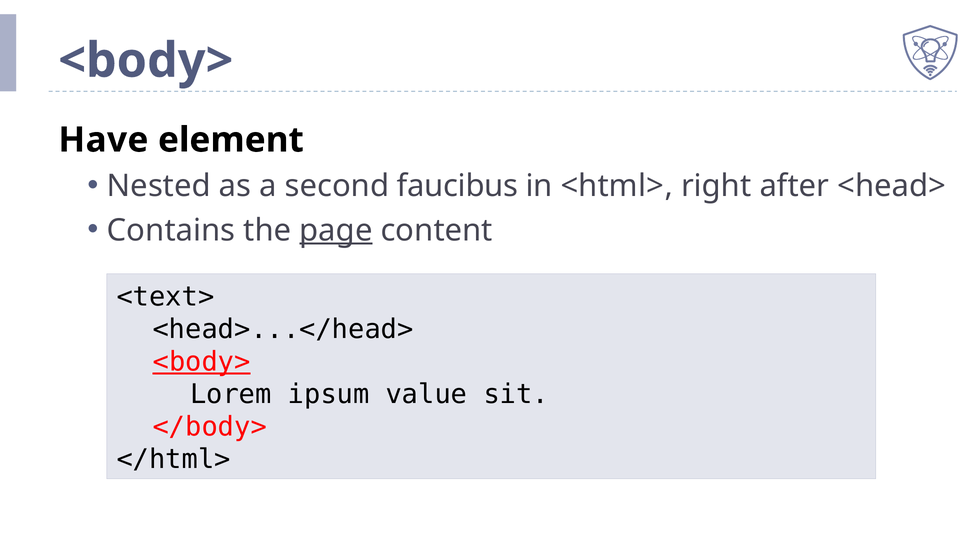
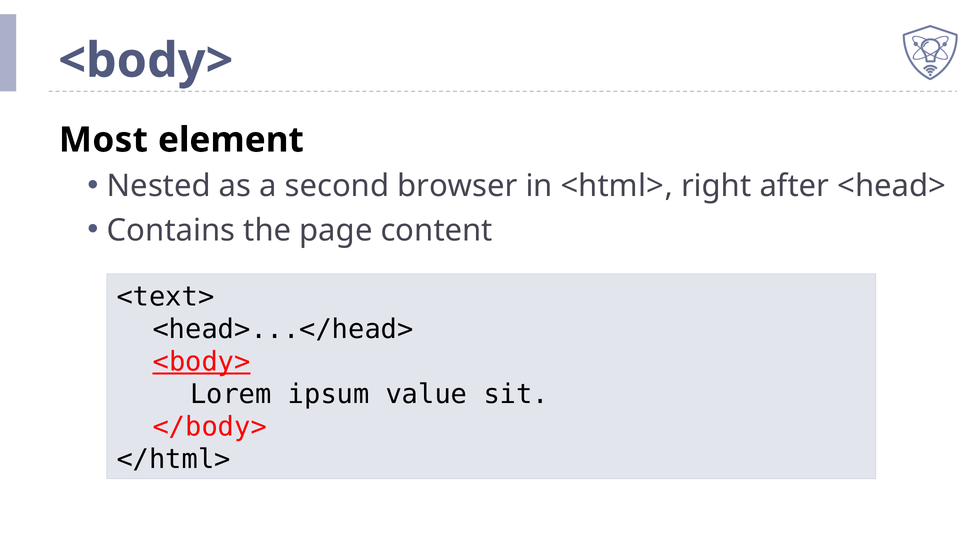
Have: Have -> Most (103, 140)
faucibus: faucibus -> browser (457, 186)
page underline: present -> none (336, 230)
